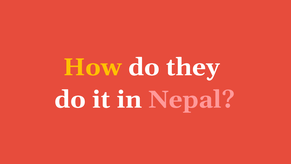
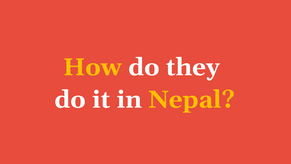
Nepal colour: pink -> yellow (192, 99)
